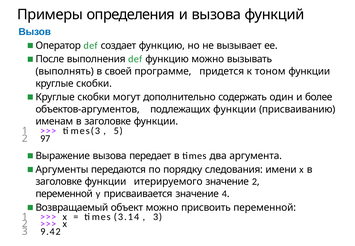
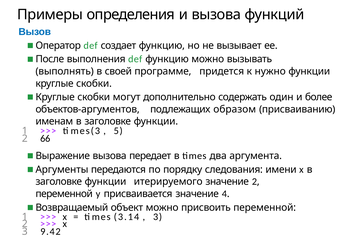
тоном: тоном -> нужно (270, 71)
подлежащих функции: функции -> образом (235, 109)
97: 97 -> 66 (45, 138)
